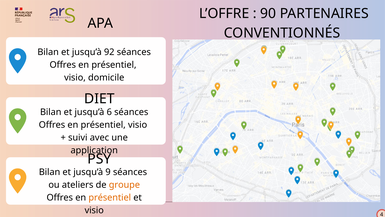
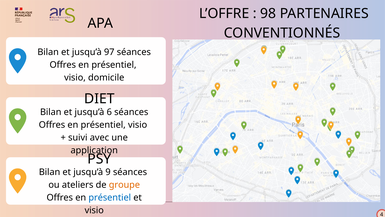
90: 90 -> 98 (268, 13)
92: 92 -> 97 (109, 52)
présentiel colour: orange -> blue (110, 197)
